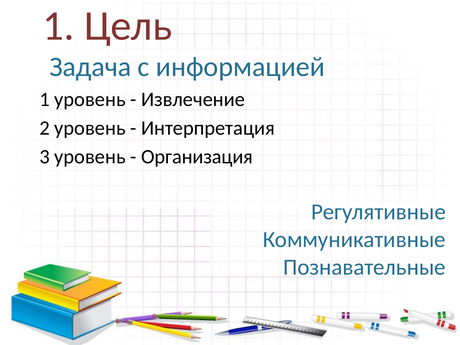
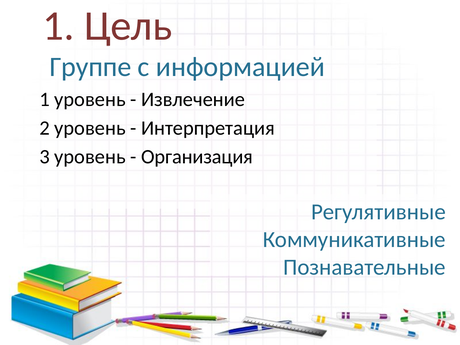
Задача: Задача -> Группе (90, 67)
